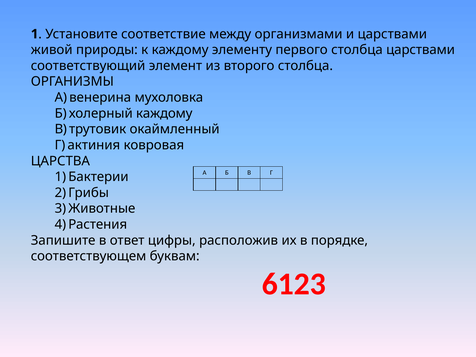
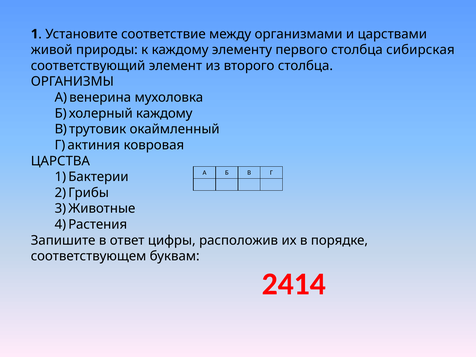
столбца царствами: царствами -> сибирская (420, 50)
6123: 6123 -> 2414 (294, 284)
